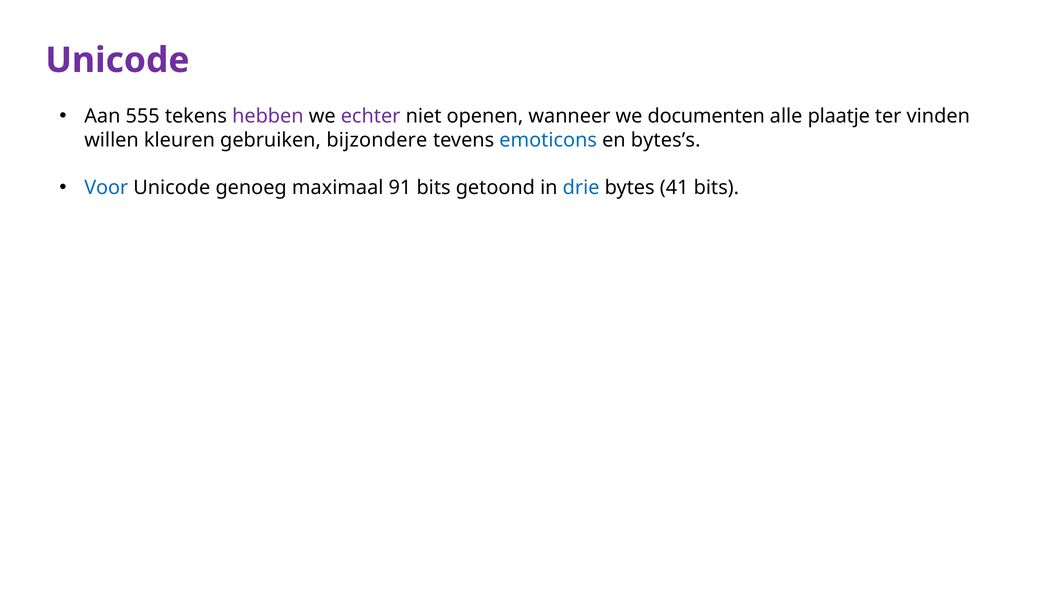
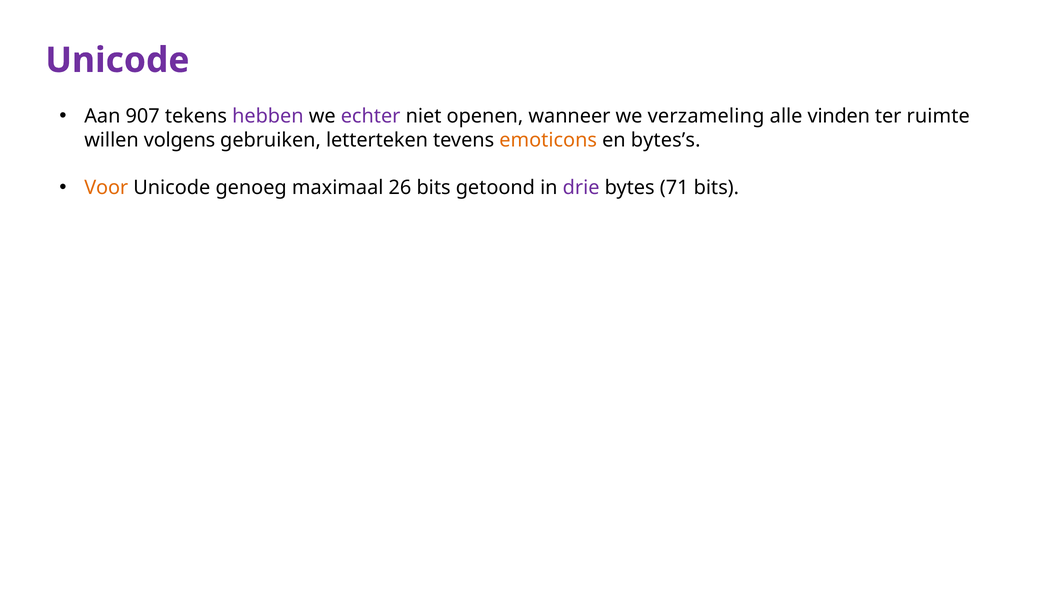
555: 555 -> 907 (143, 116)
documenten: documenten -> verzameling (706, 116)
plaatje: plaatje -> vinden (839, 116)
vinden: vinden -> ruimte (938, 116)
kleuren: kleuren -> volgens (180, 140)
bijzondere: bijzondere -> letterteken (377, 140)
emoticons colour: blue -> orange (548, 140)
Voor colour: blue -> orange (106, 188)
91: 91 -> 26 (400, 188)
drie colour: blue -> purple (581, 188)
41: 41 -> 71 (674, 188)
